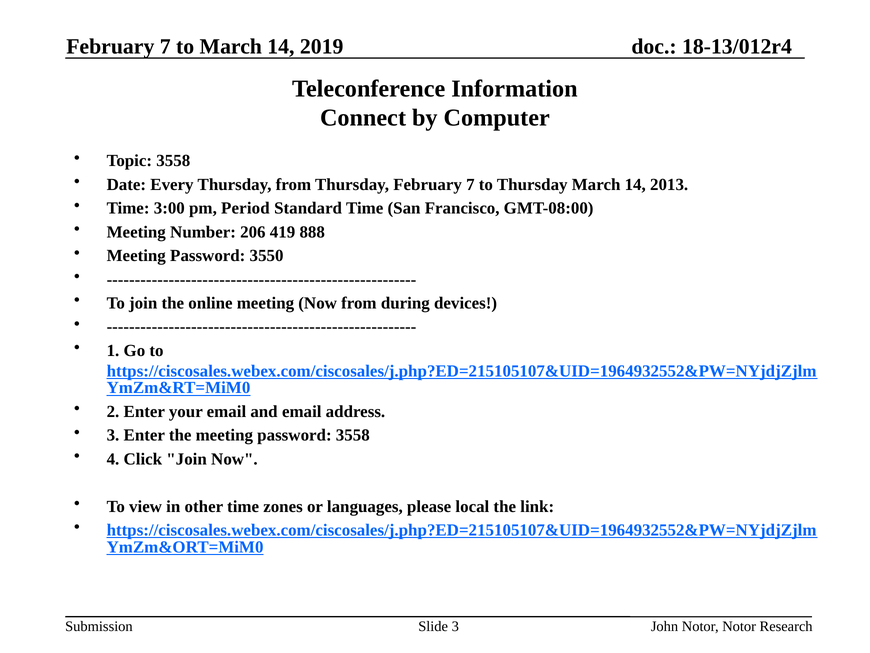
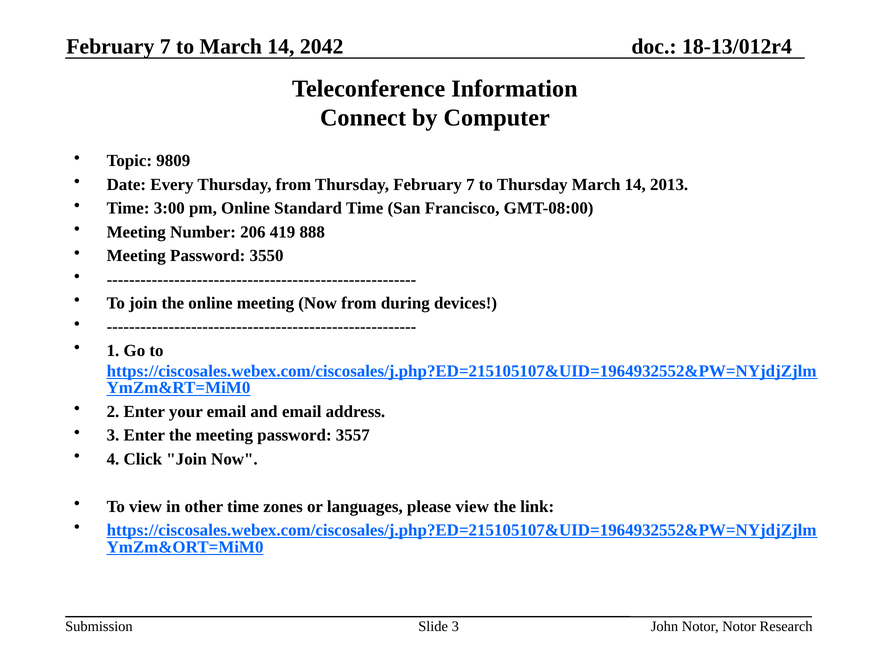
2019: 2019 -> 2042 (322, 46)
Topic 3558: 3558 -> 9809 (173, 161)
pm Period: Period -> Online (246, 208)
password 3558: 3558 -> 3557 (353, 435)
please local: local -> view (472, 506)
